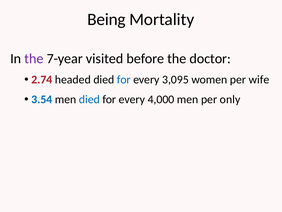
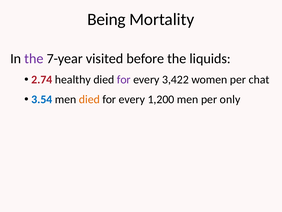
doctor: doctor -> liquids (210, 58)
headed: headed -> healthy (73, 80)
for colour: blue -> purple (124, 80)
3,095: 3,095 -> 3,422 (175, 80)
wife: wife -> chat (259, 80)
died colour: blue -> orange (89, 99)
4,000: 4,000 -> 1,200 (161, 99)
